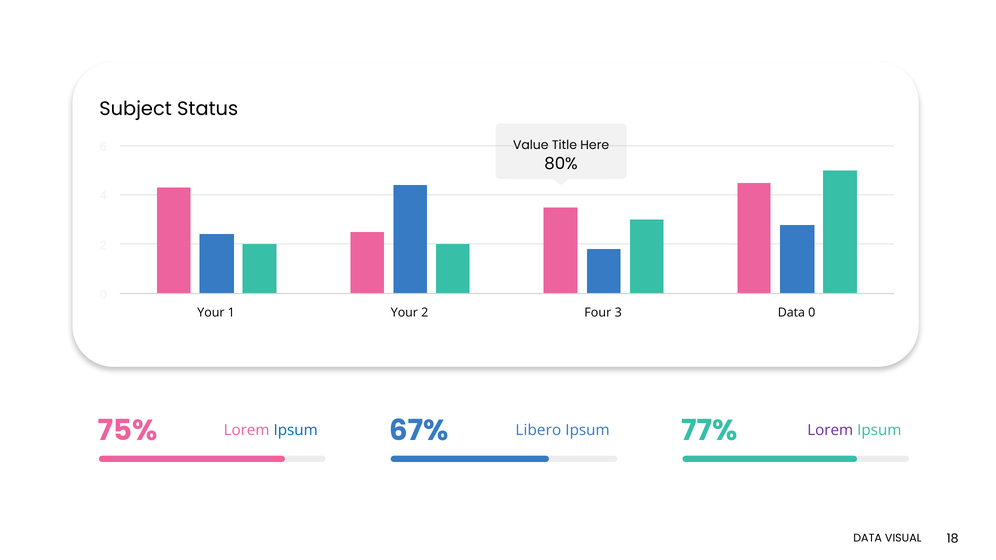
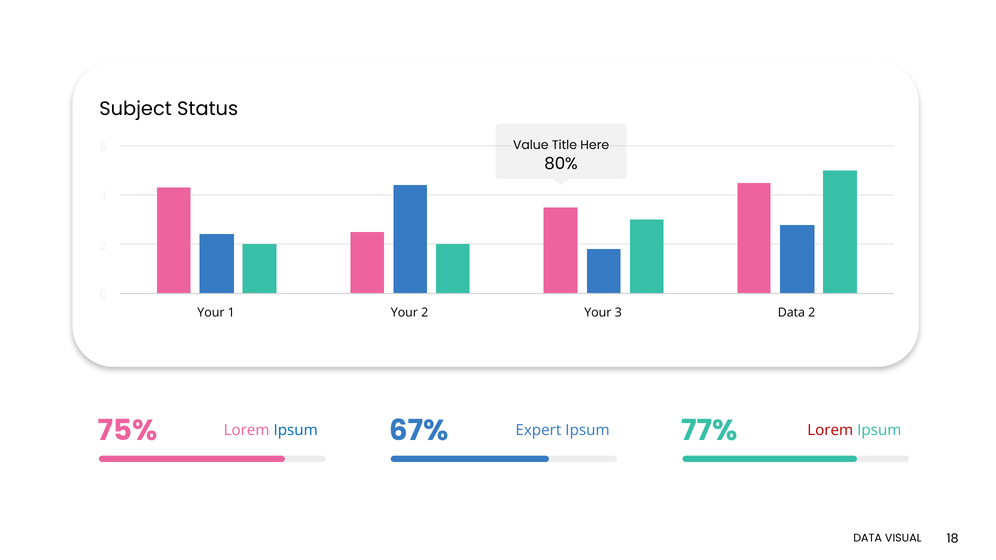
2 Four: Four -> Your (598, 313)
Data 0: 0 -> 2 (812, 313)
Libero: Libero -> Expert (538, 430)
Lorem colour: purple -> red (830, 430)
